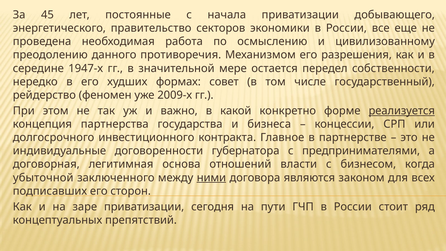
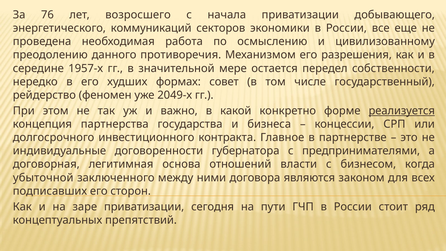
45: 45 -> 76 (47, 15)
постоянные: постоянные -> возросшего (138, 15)
правительство: правительство -> коммуникаций (151, 28)
1947-х: 1947-х -> 1957-х (86, 68)
2009-х: 2009-х -> 2049-х (175, 95)
ними underline: present -> none (211, 178)
